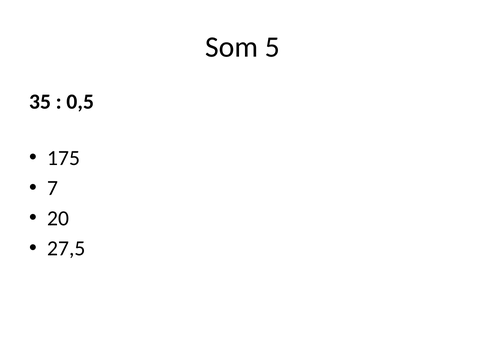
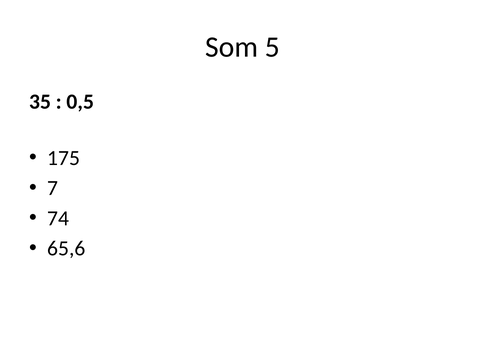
20: 20 -> 74 (58, 218)
27,5: 27,5 -> 65,6 (66, 248)
